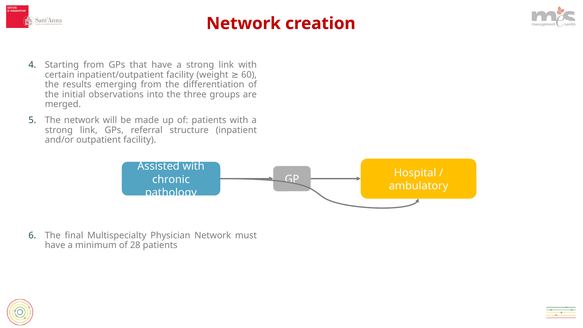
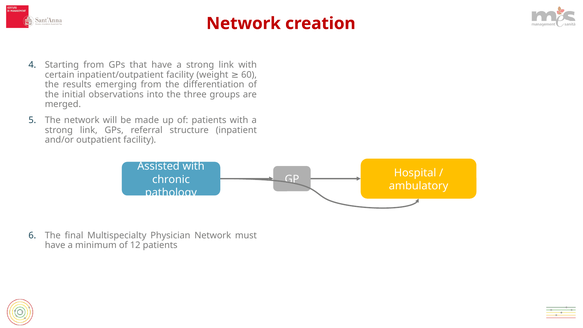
28: 28 -> 12 (135, 245)
